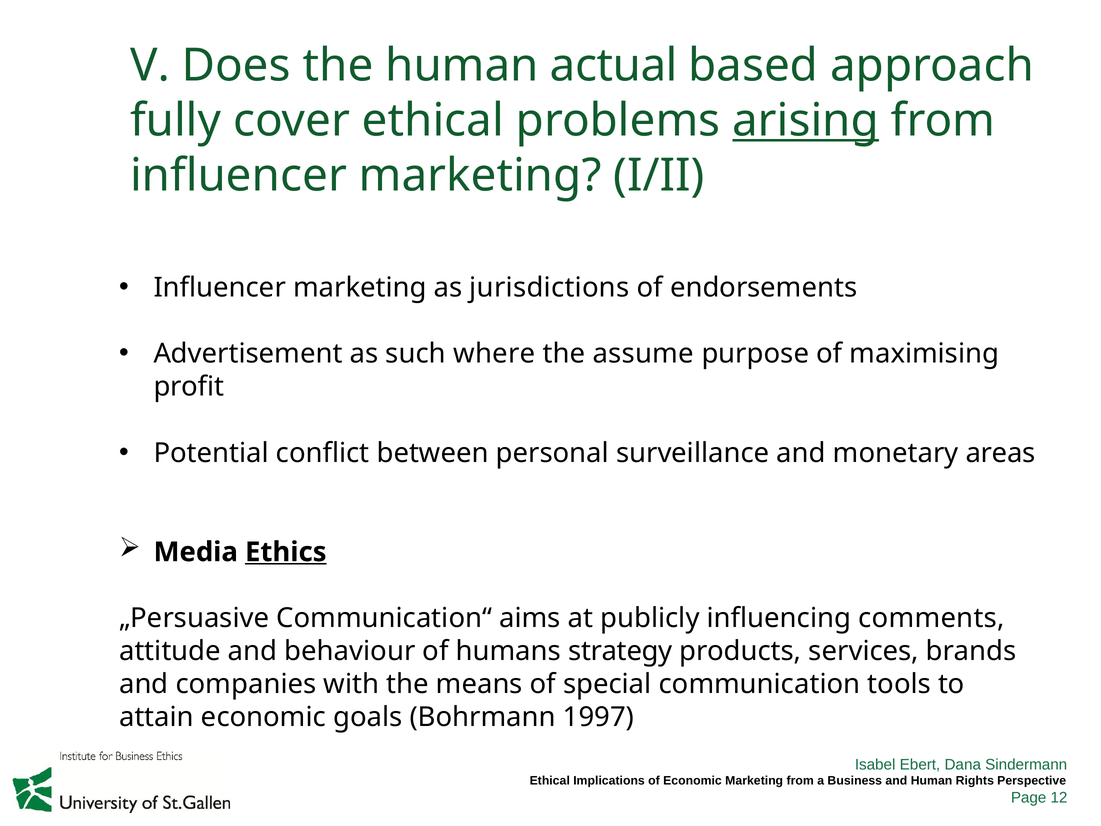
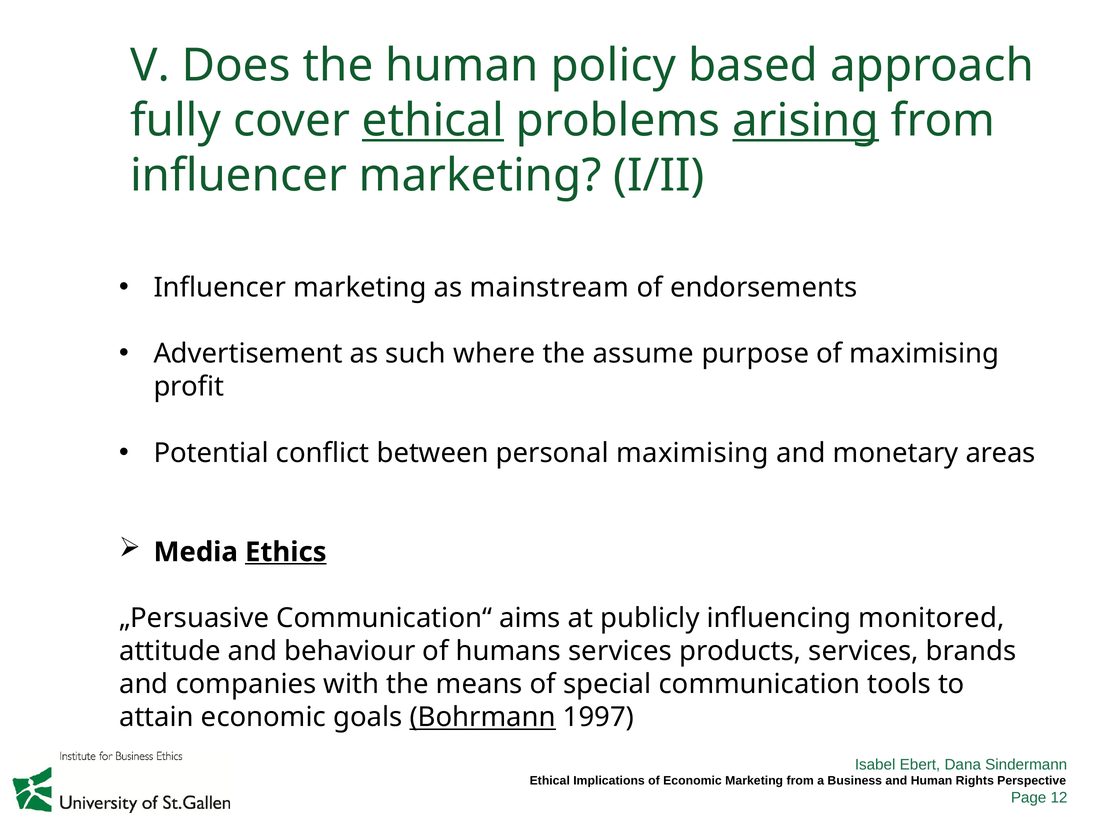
actual: actual -> policy (614, 65)
ethical underline: none -> present (433, 120)
jurisdictions: jurisdictions -> mainstream (549, 288)
personal surveillance: surveillance -> maximising (693, 453)
comments: comments -> monitored (931, 618)
humans strategy: strategy -> services (620, 651)
Bohrmann underline: none -> present (483, 717)
